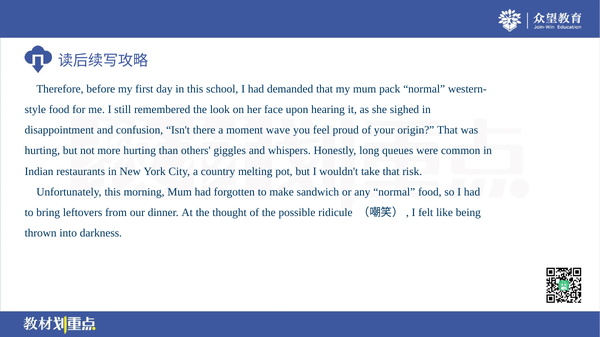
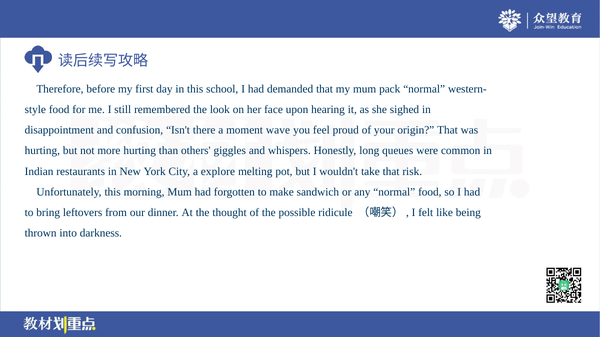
country: country -> explore (218, 172)
